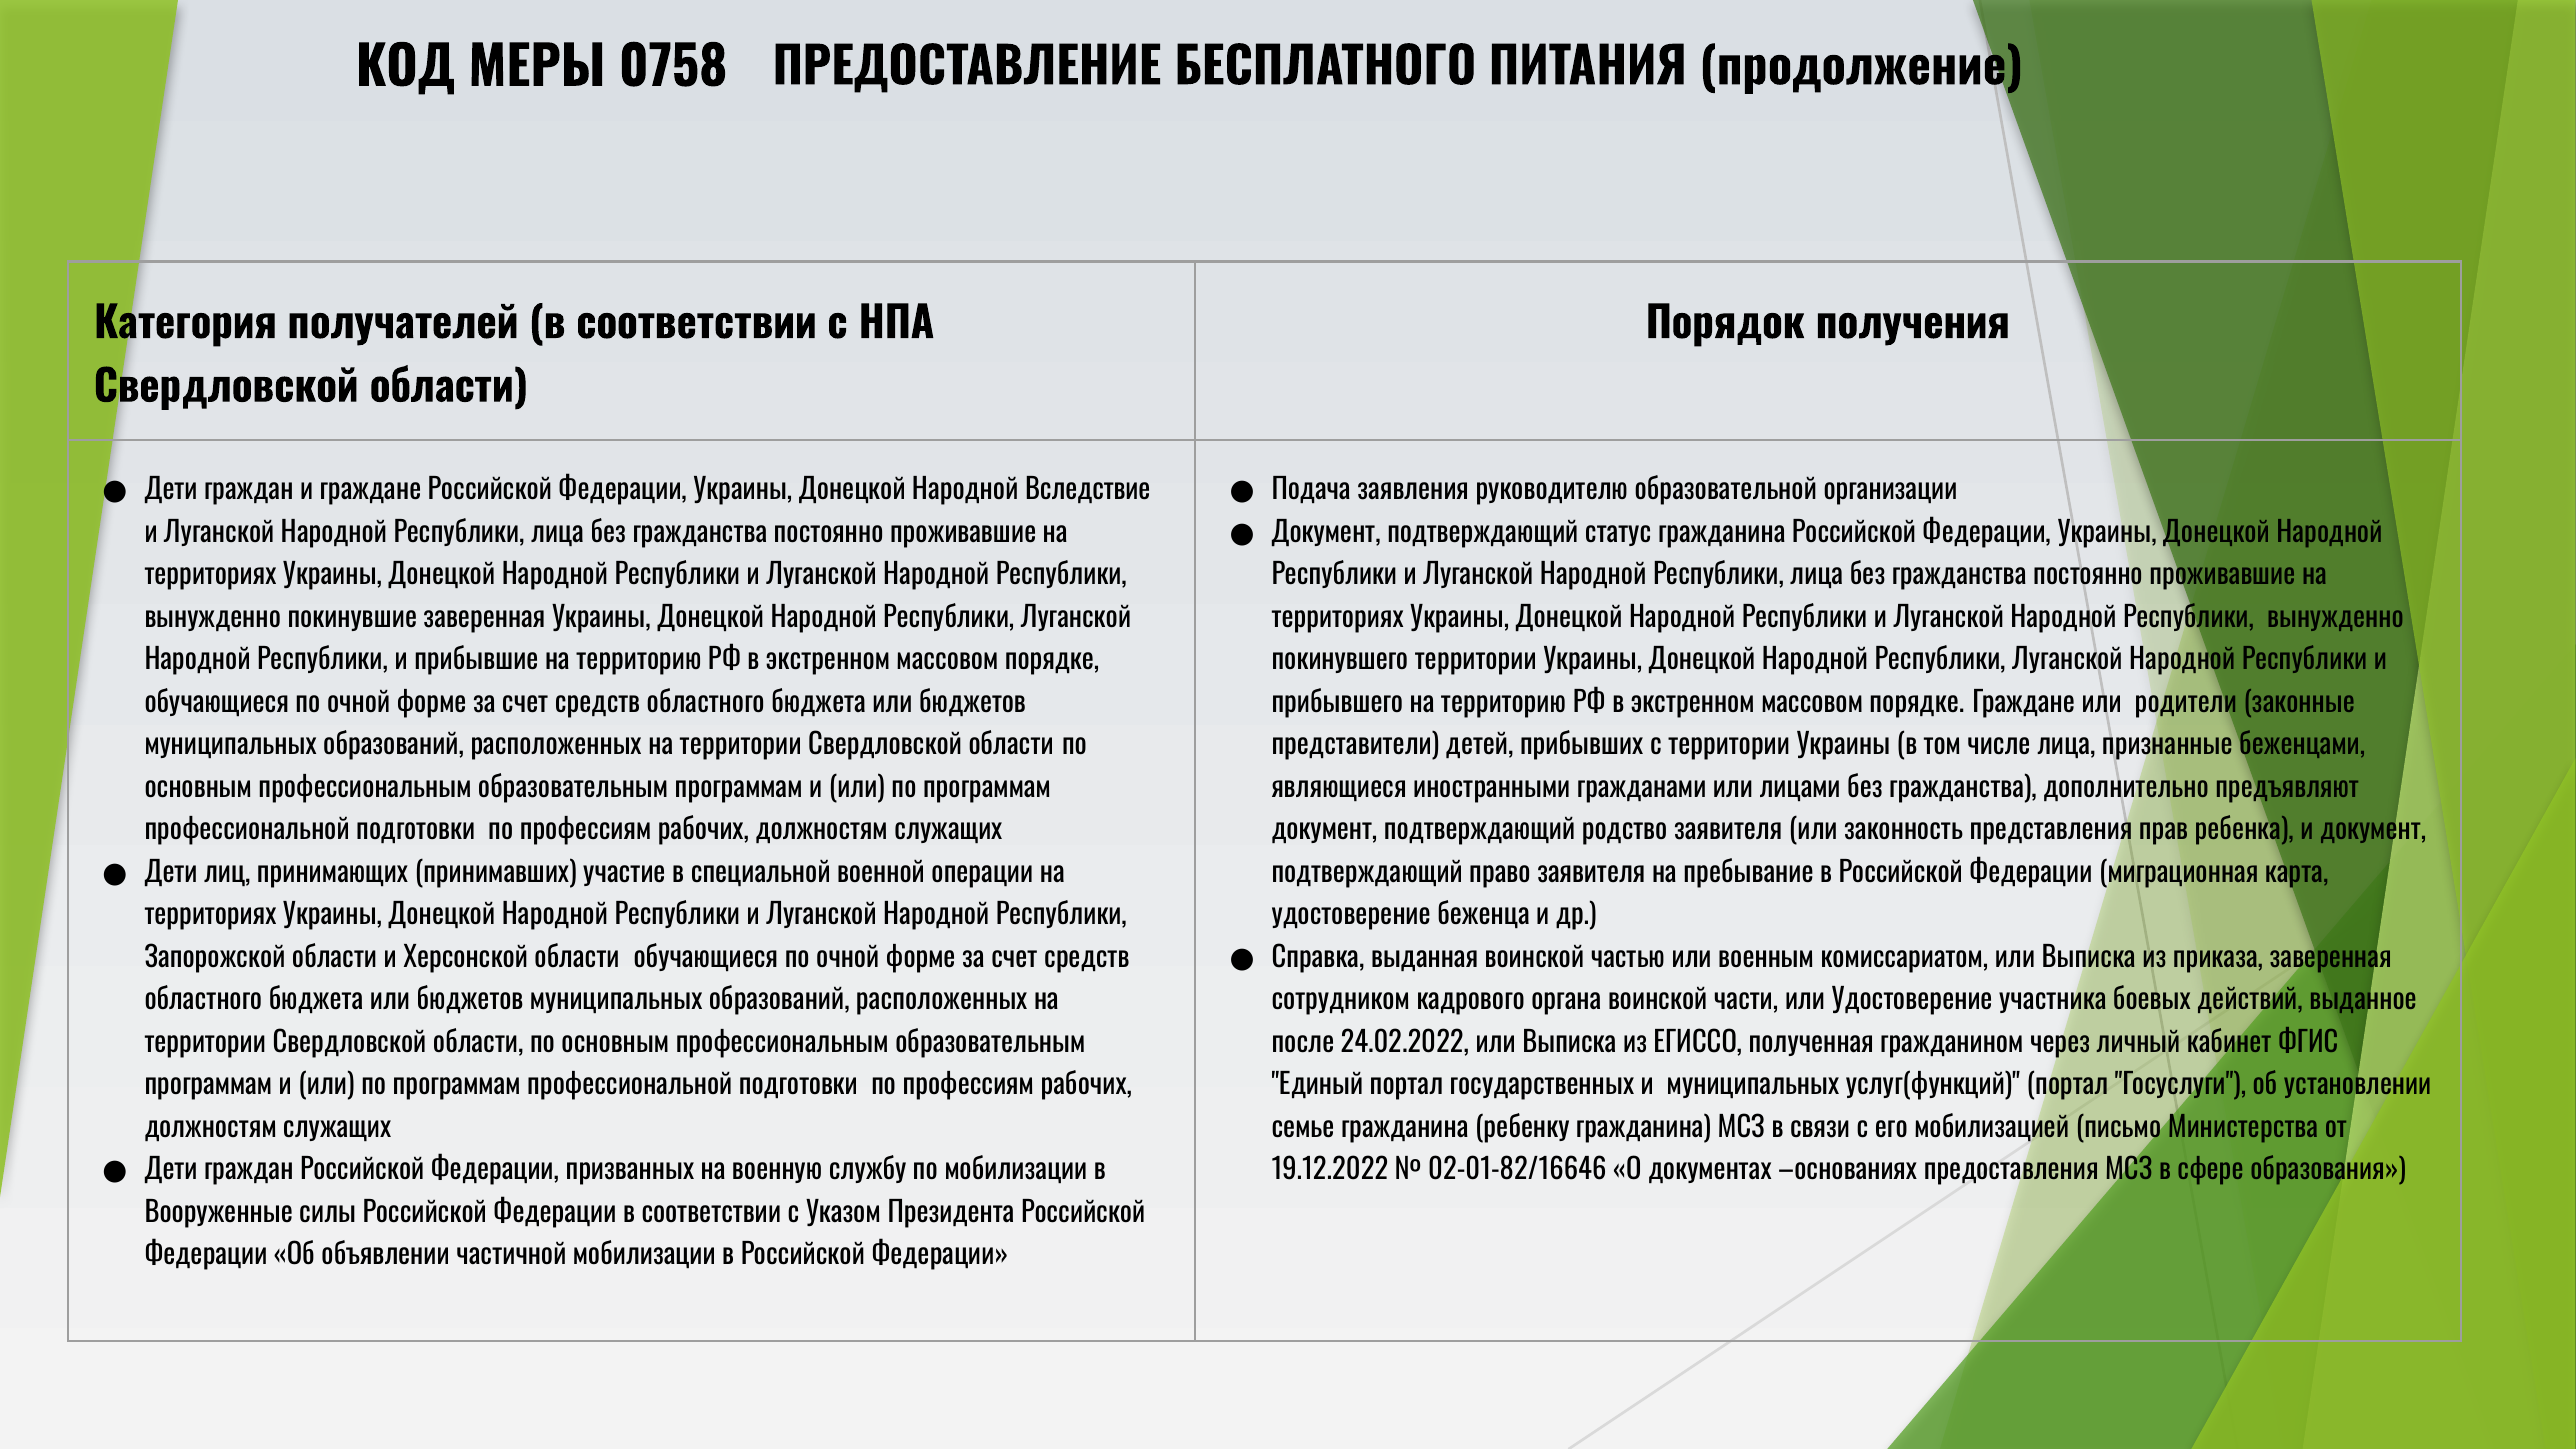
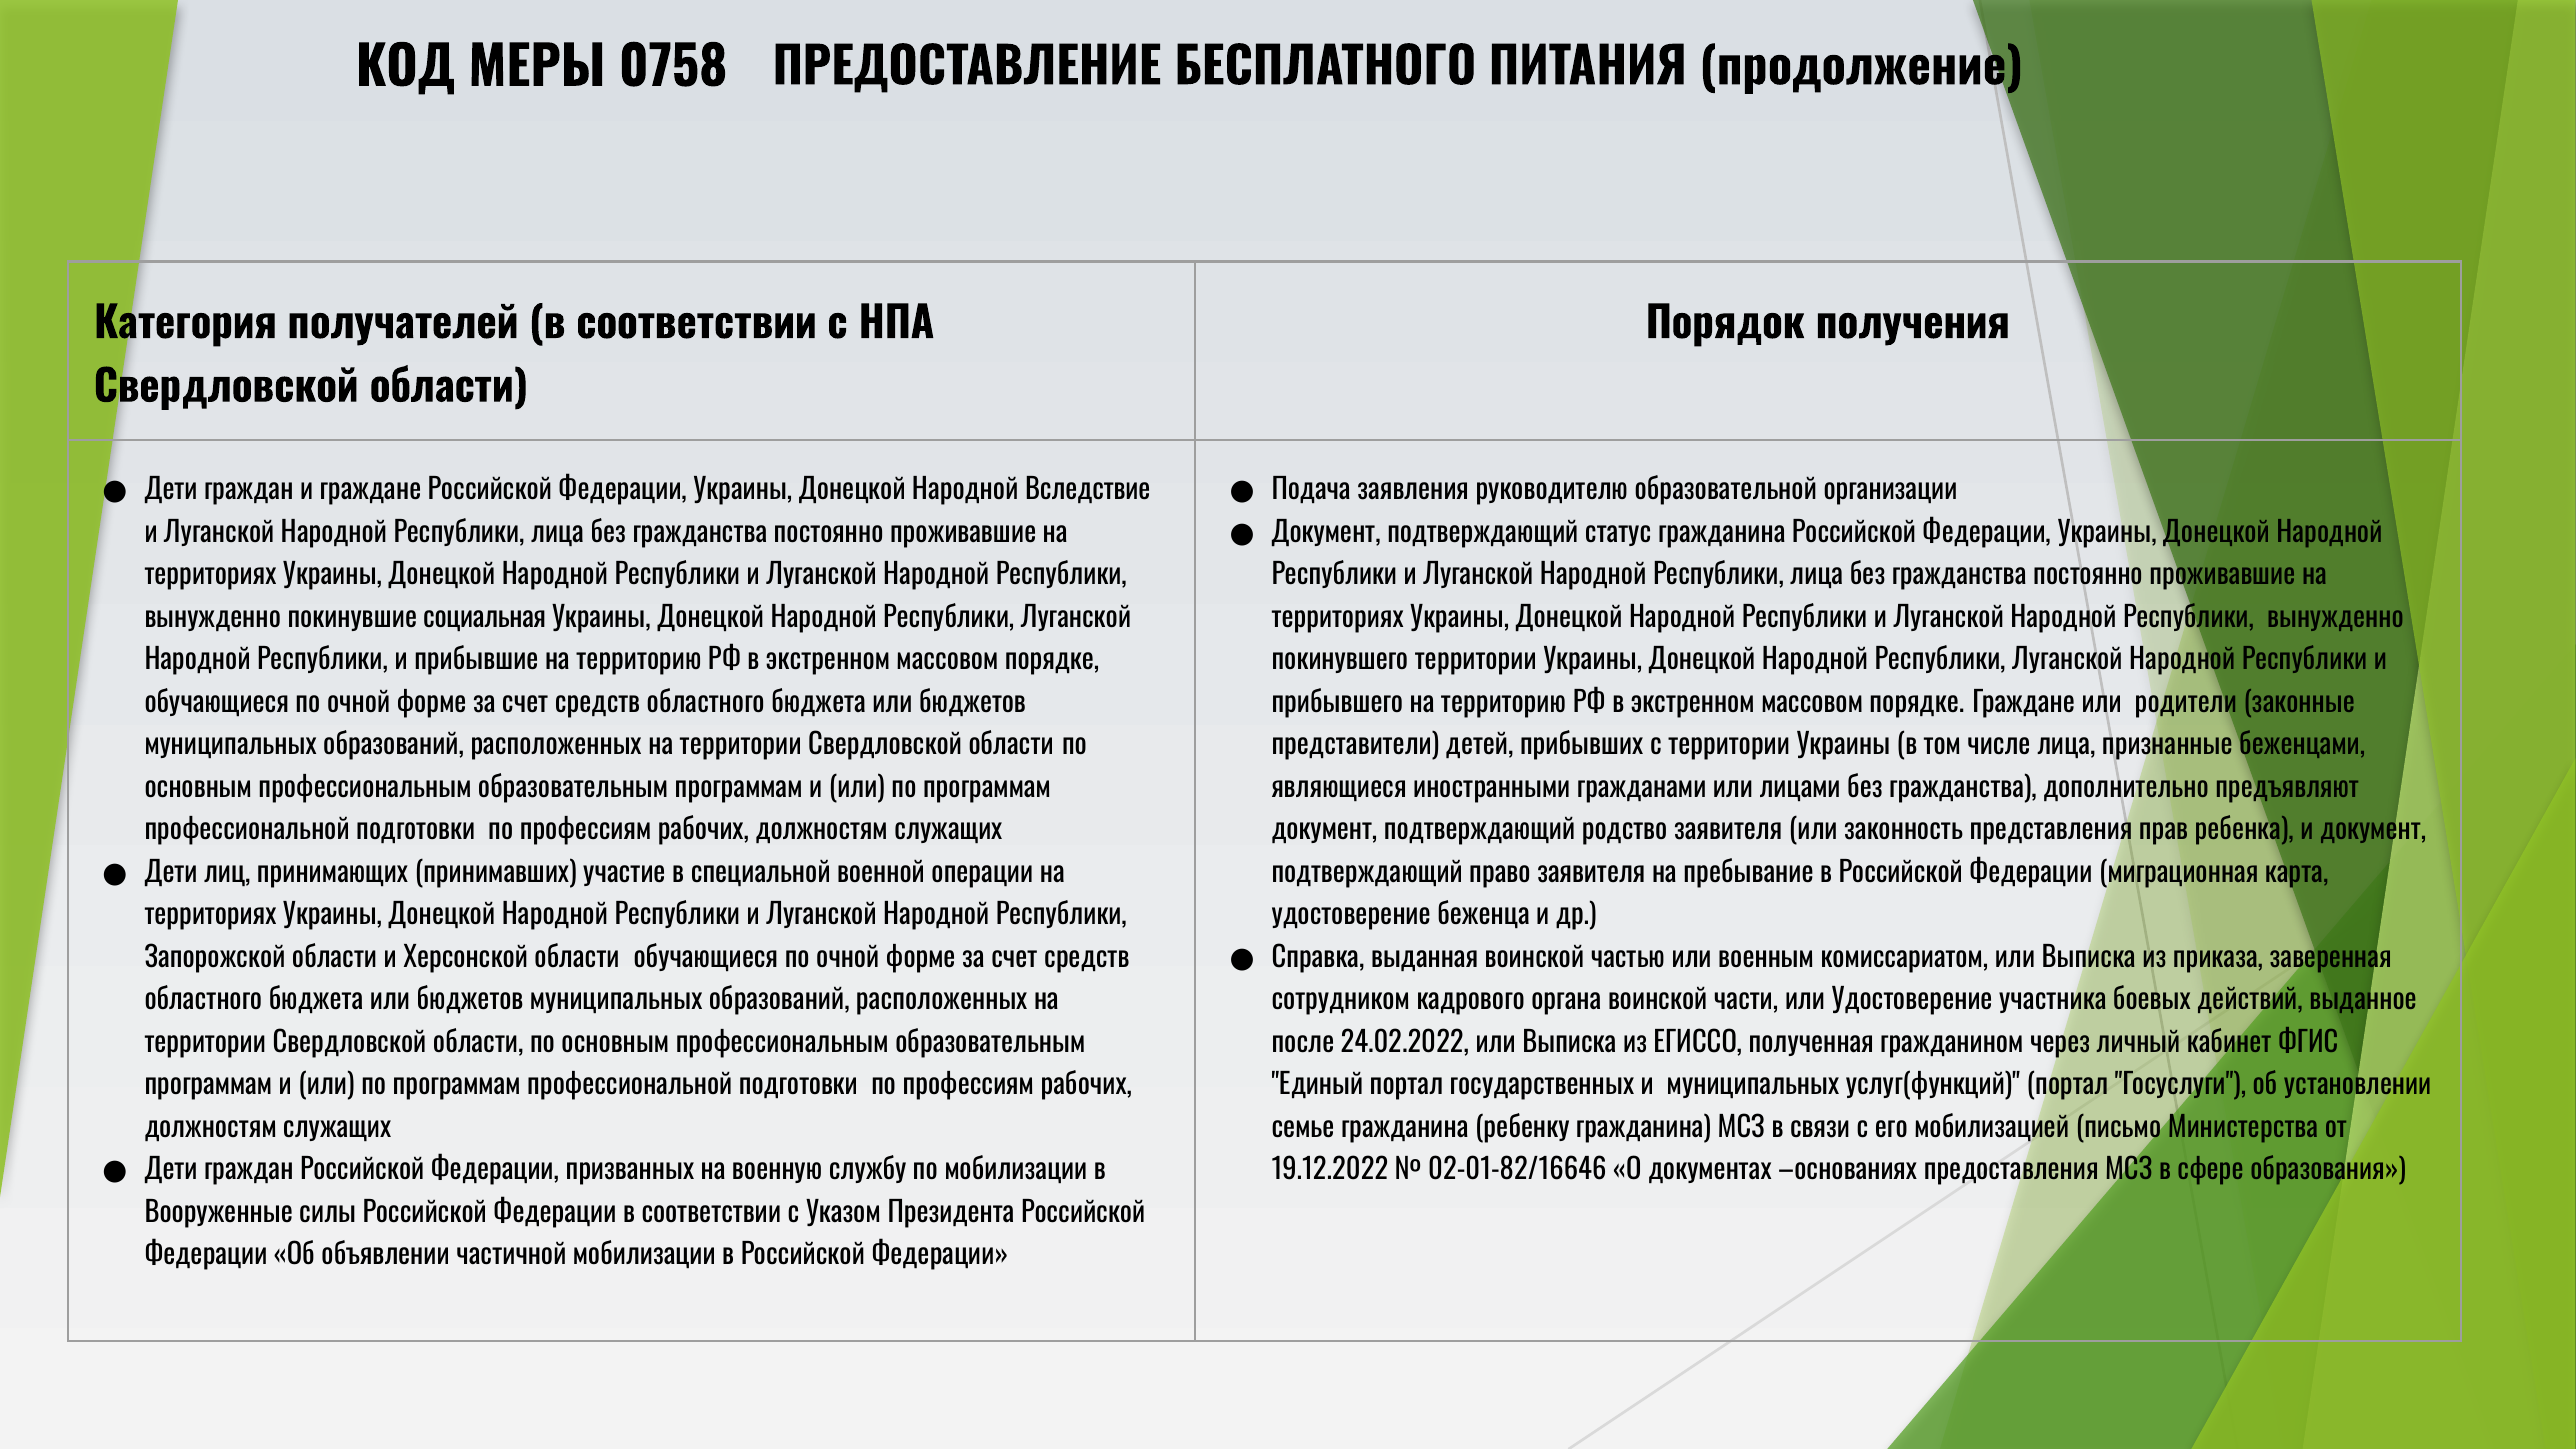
покинувшие заверенная: заверенная -> социальная (485, 618)
